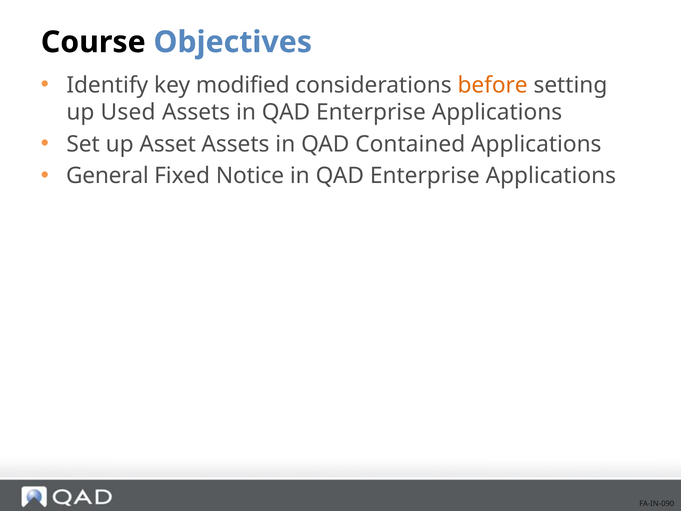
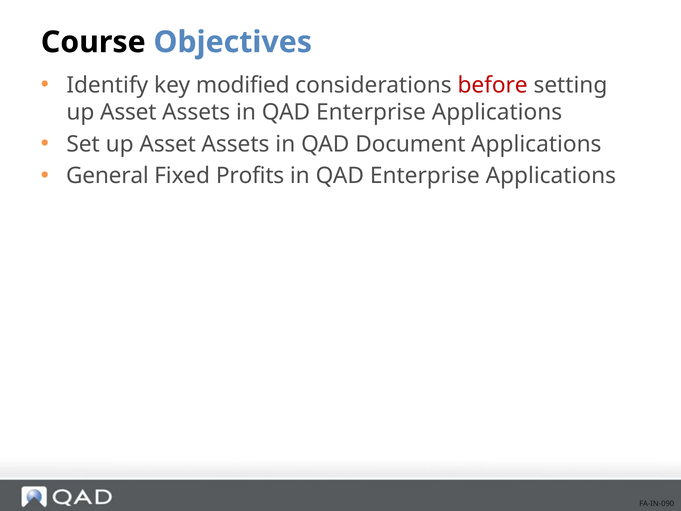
before colour: orange -> red (493, 85)
Used: Used -> Asset (128, 112)
Contained: Contained -> Document (410, 144)
Notice: Notice -> Profits (250, 176)
